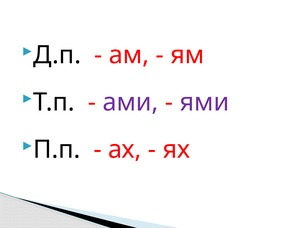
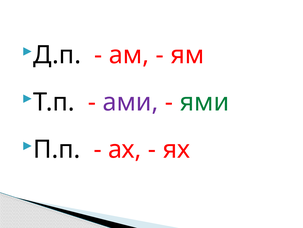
ями colour: purple -> green (204, 102)
